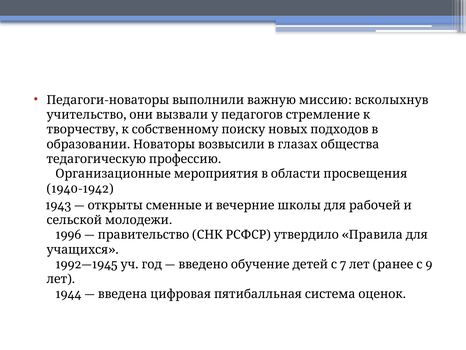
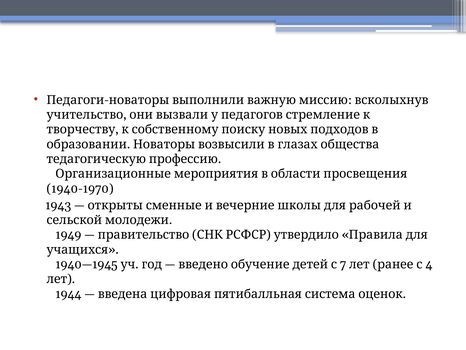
1940-1942: 1940-1942 -> 1940-1970 (80, 188)
1996: 1996 -> 1949 (68, 235)
1992—1945: 1992—1945 -> 1940—1945 (86, 264)
9: 9 -> 4 (429, 264)
